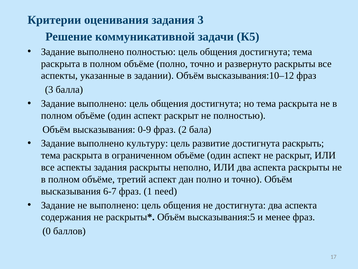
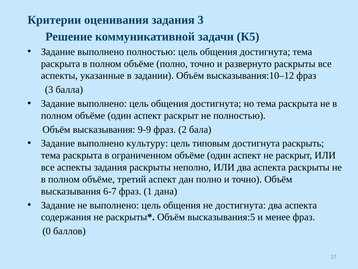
0-9: 0-9 -> 9-9 (144, 129)
развитие: развитие -> типовым (211, 143)
need: need -> дана (166, 191)
